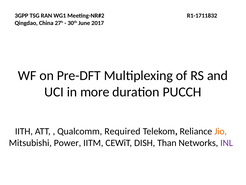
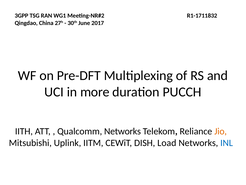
Qualcomm Required: Required -> Networks (123, 131)
Power: Power -> Uplink (68, 143)
Than: Than -> Load (167, 143)
INL colour: purple -> blue (227, 143)
